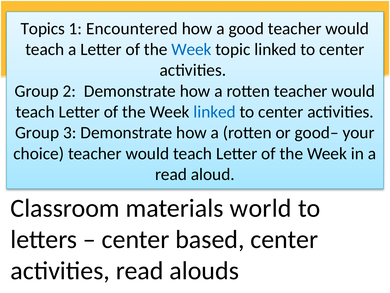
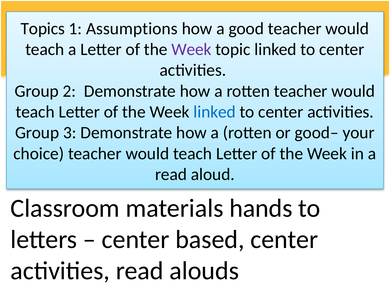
Encountered: Encountered -> Assumptions (132, 28)
Week colour: blue -> purple (191, 49)
world: world -> hands (261, 208)
